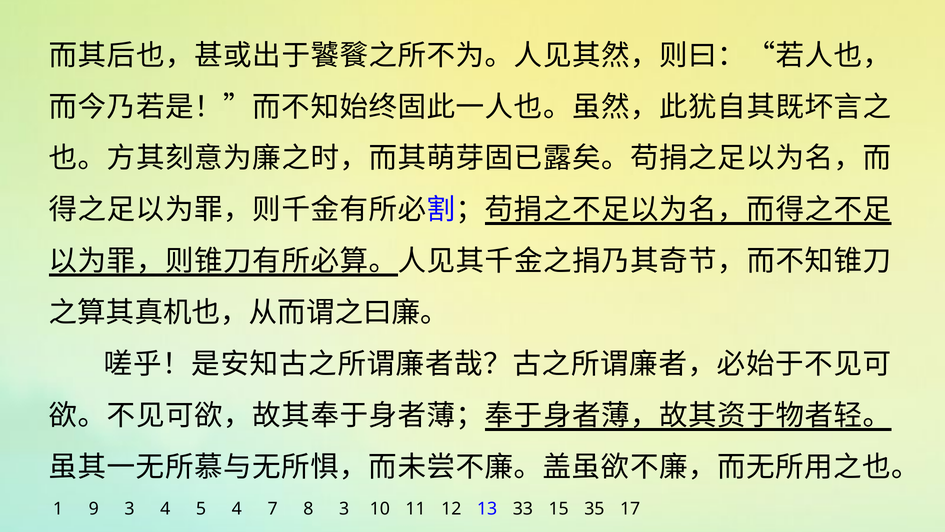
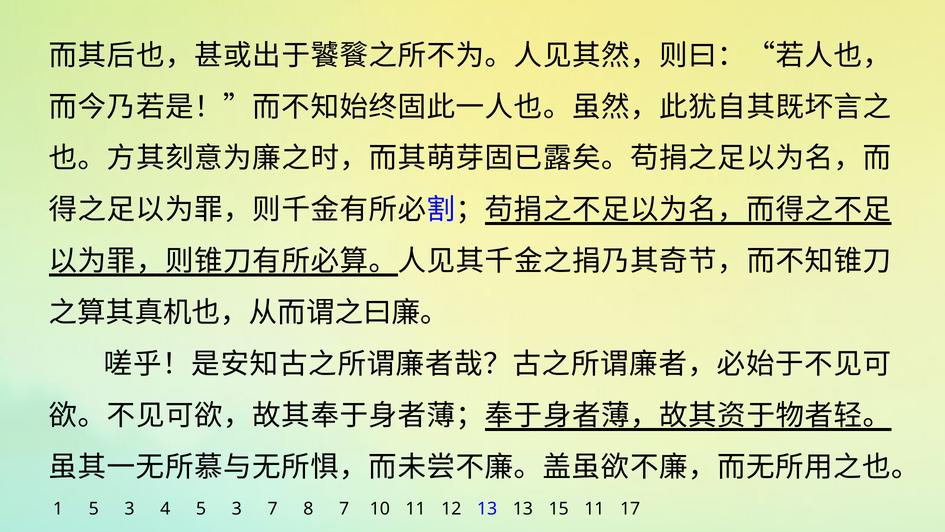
1 9: 9 -> 5 (94, 509)
4 5 4: 4 -> 3 (237, 509)
8 3: 3 -> 7 (344, 509)
13 33: 33 -> 13 (523, 509)
15 35: 35 -> 11 (594, 509)
